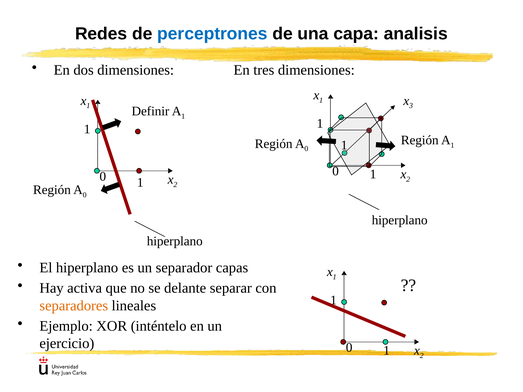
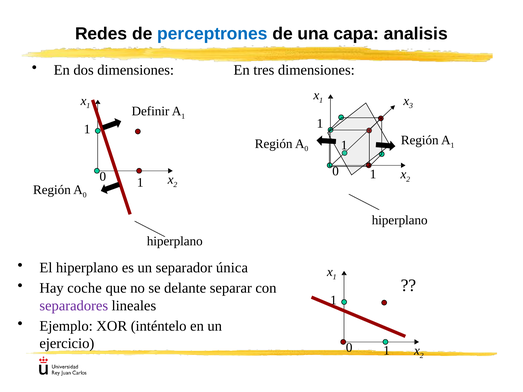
capas: capas -> única (232, 268)
activa: activa -> coche (85, 288)
separadores colour: orange -> purple (74, 306)
